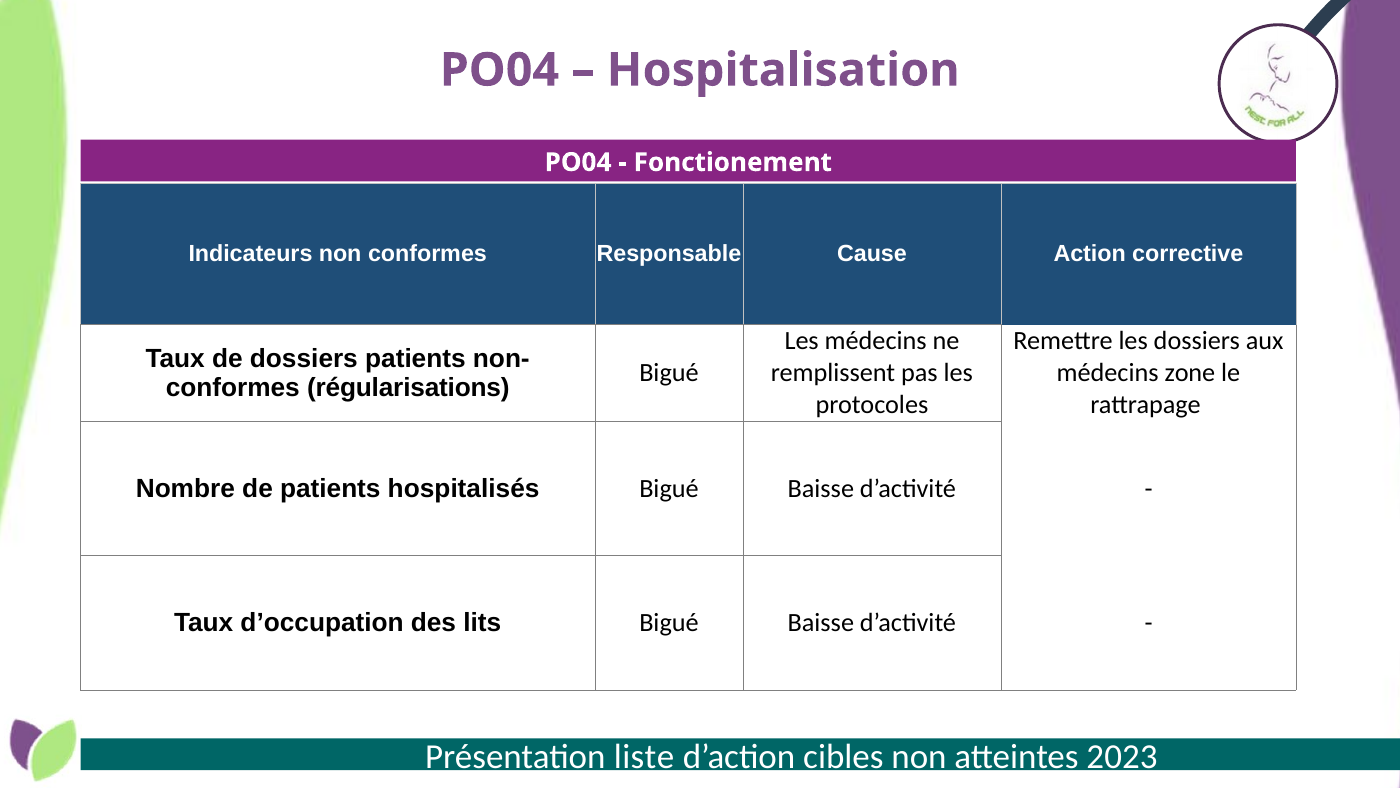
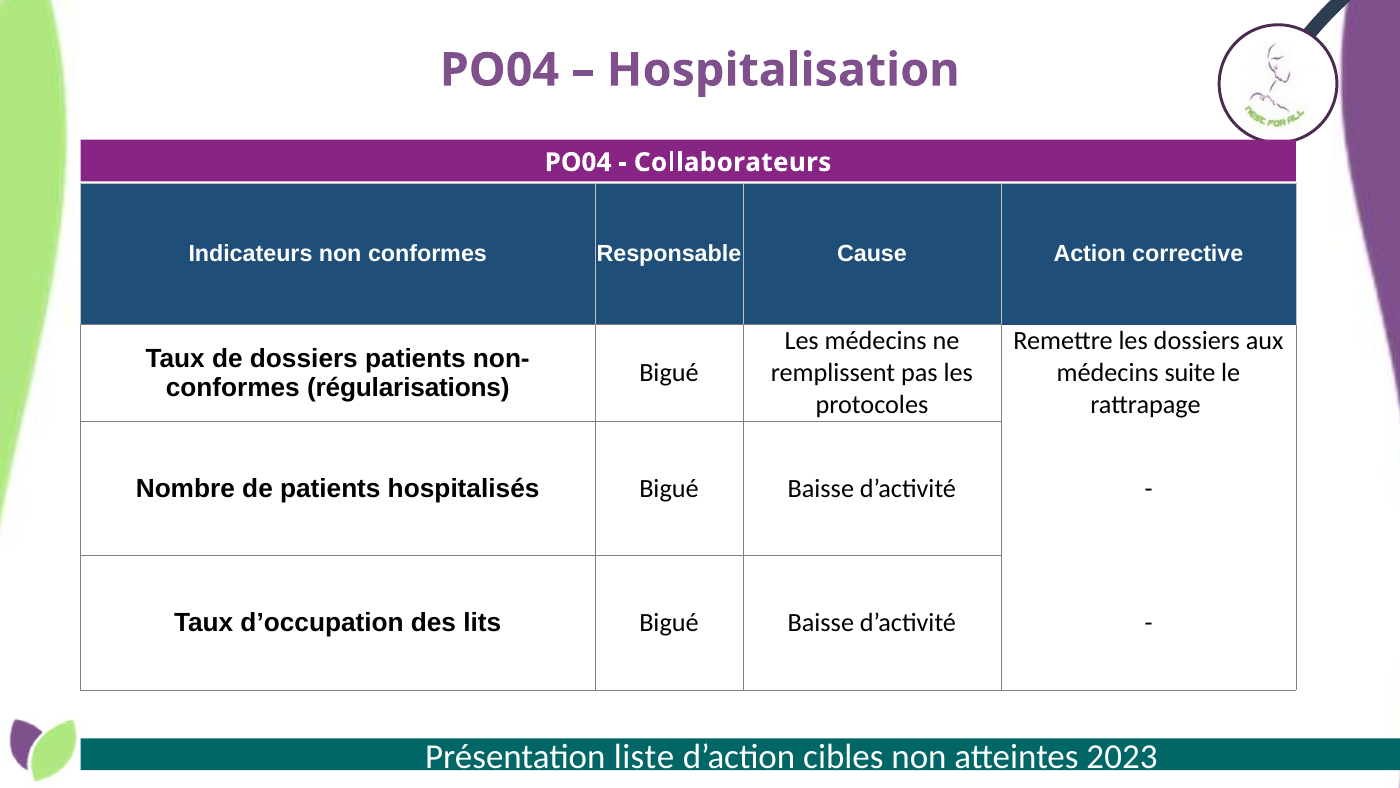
Fonctionement: Fonctionement -> Collaborateurs (733, 162)
zone: zone -> suite (1190, 373)
